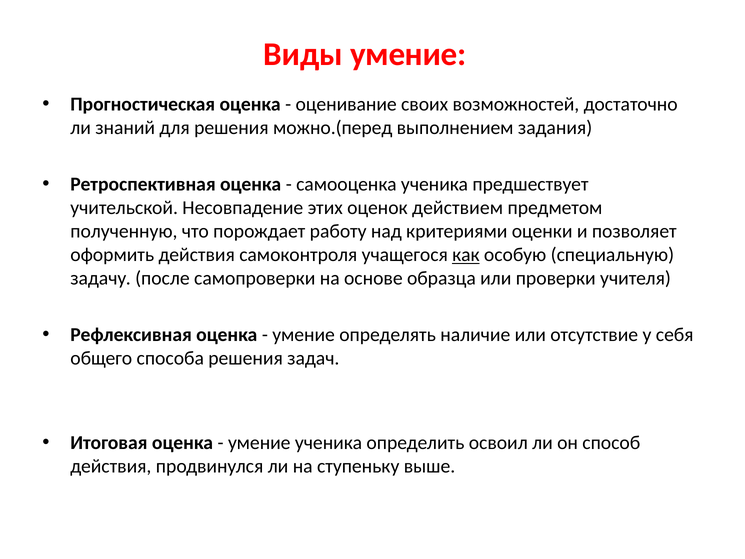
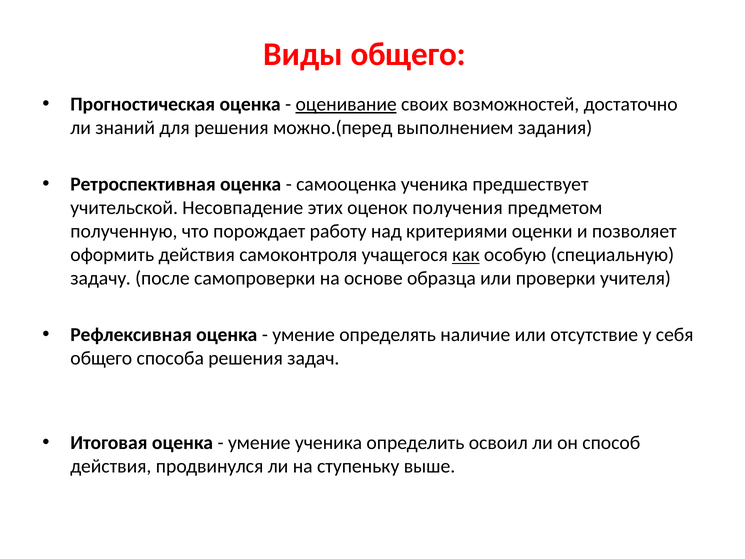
Виды умение: умение -> общего (408, 54)
оценивание underline: none -> present (346, 104)
действием: действием -> получения (458, 208)
